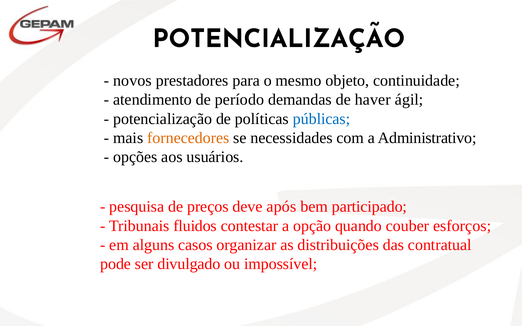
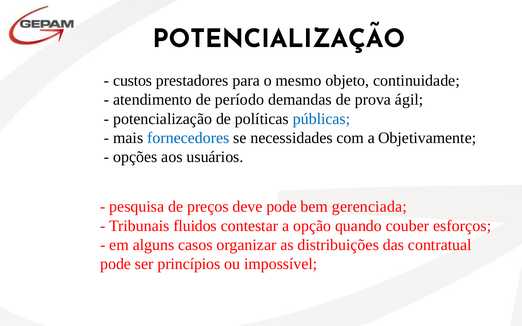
novos: novos -> custos (133, 81)
haver: haver -> prova (373, 100)
fornecedores colour: orange -> blue (188, 138)
Administrativo: Administrativo -> Objetivamente (427, 138)
deve após: após -> pode (282, 207)
participado: participado -> gerenciada (369, 207)
divulgado: divulgado -> princípios (189, 264)
